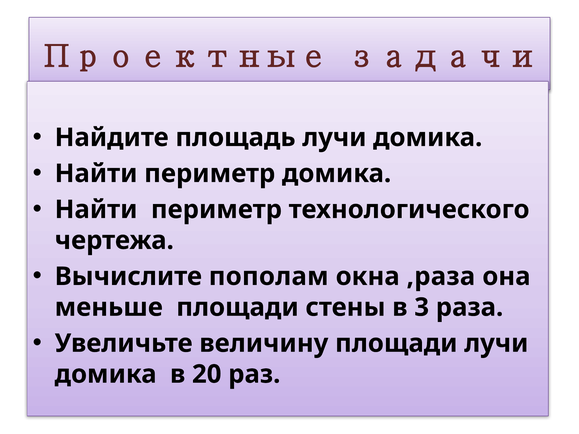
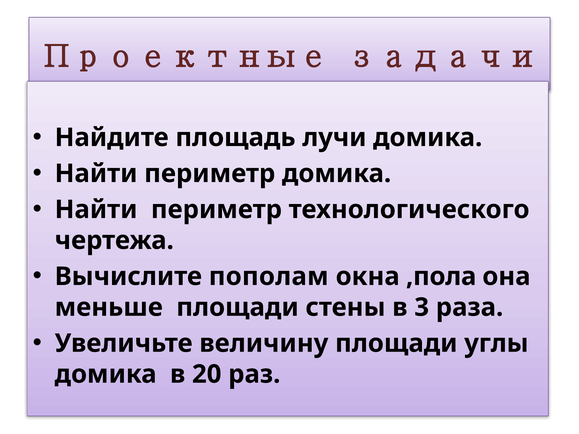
,раза: ,раза -> ,пола (441, 277)
площади лучи: лучи -> углы (496, 344)
